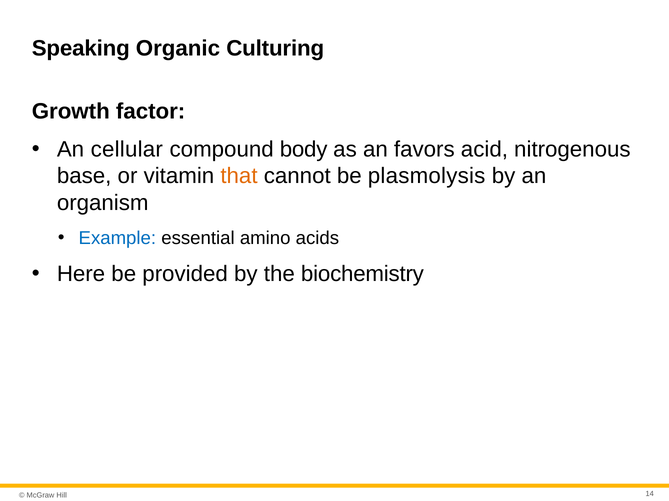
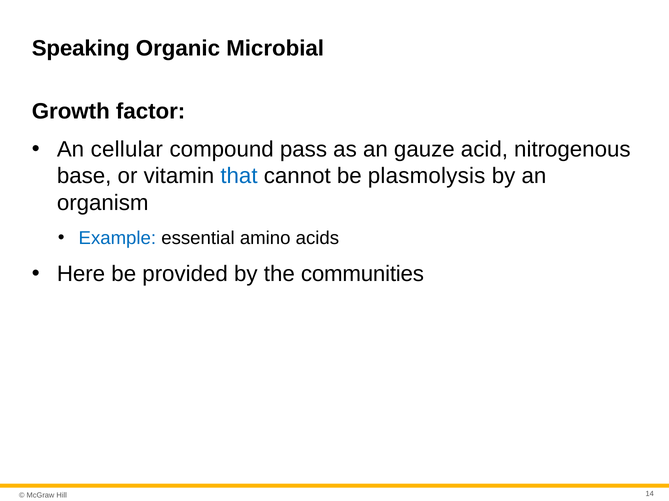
Culturing: Culturing -> Microbial (275, 49)
body: body -> pass (304, 150)
favors: favors -> gauze (424, 150)
that colour: orange -> blue (239, 176)
biochemistry: biochemistry -> communities (362, 275)
